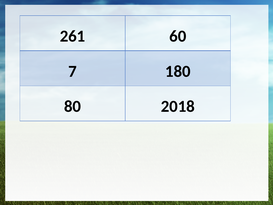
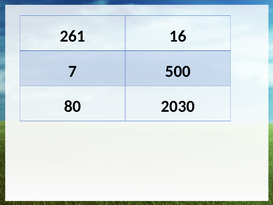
60: 60 -> 16 (178, 36)
180: 180 -> 500 (178, 71)
2018: 2018 -> 2030 (178, 106)
